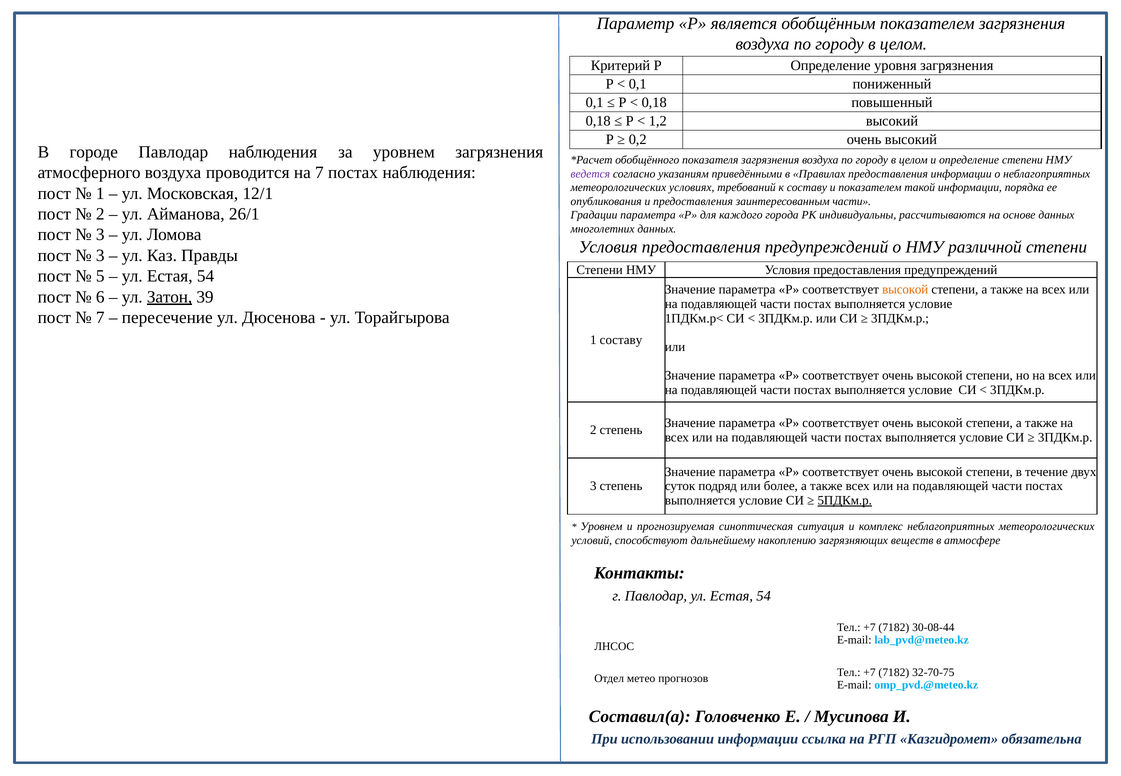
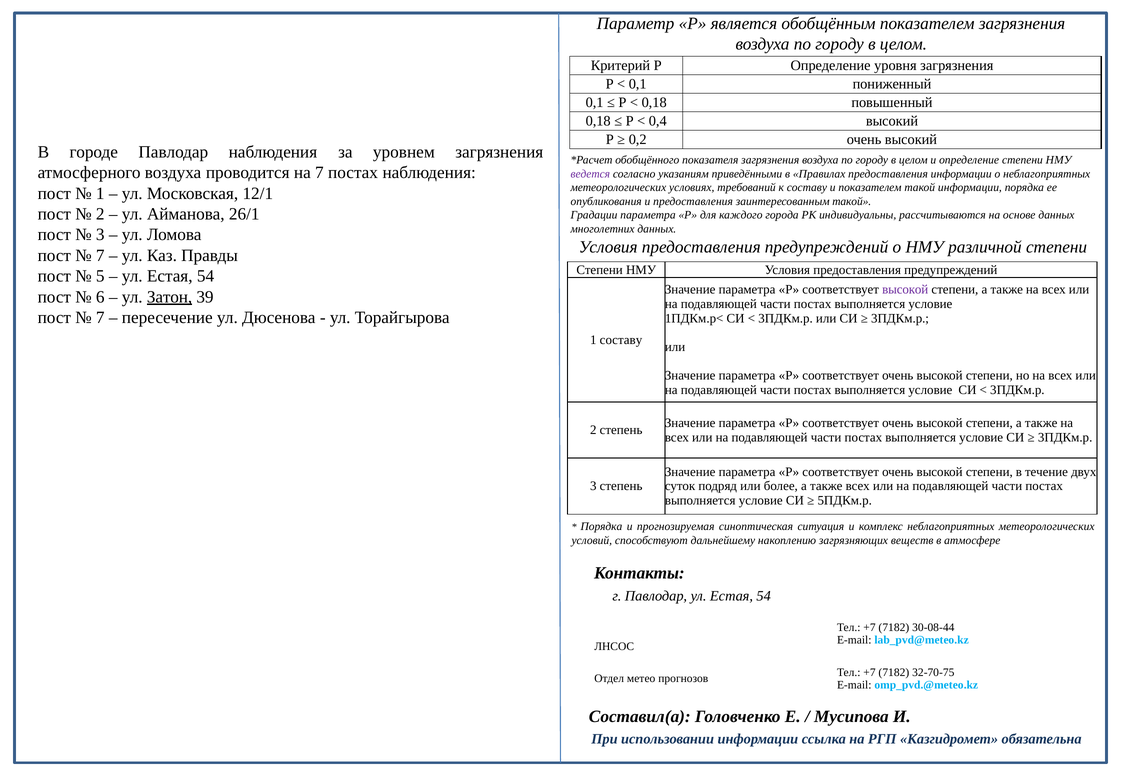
1,2: 1,2 -> 0,4 (658, 121)
заинтересованным части: части -> такой (852, 201)
3: 3 -> 7 (100, 255)
высокой colour: orange -> purple (905, 290)
5ПДКм.р underline: present -> none (845, 501)
Уровнем: Уровнем -> Порядка (601, 527)
